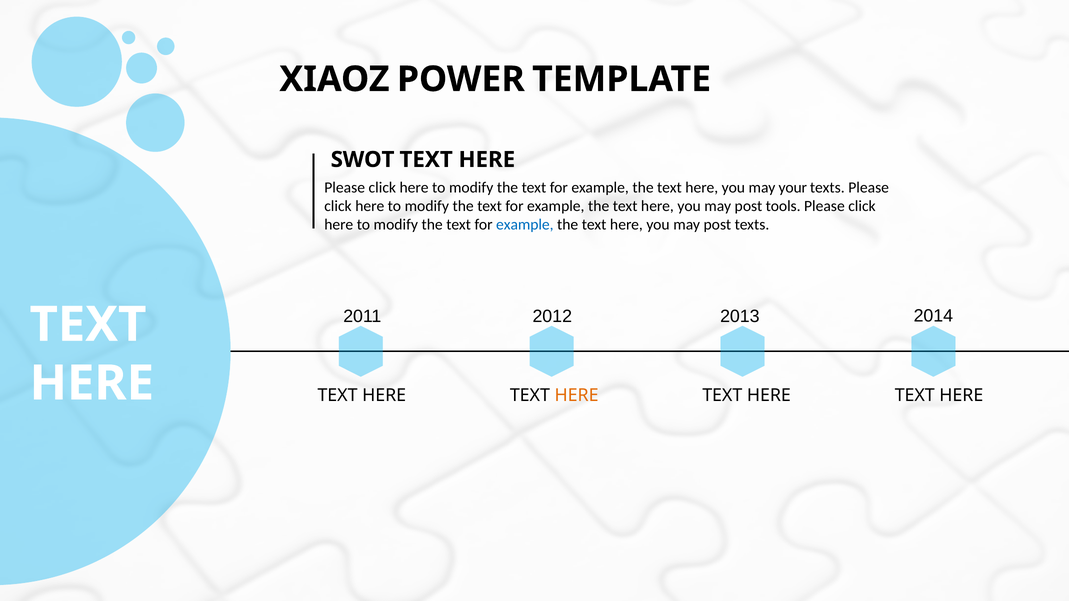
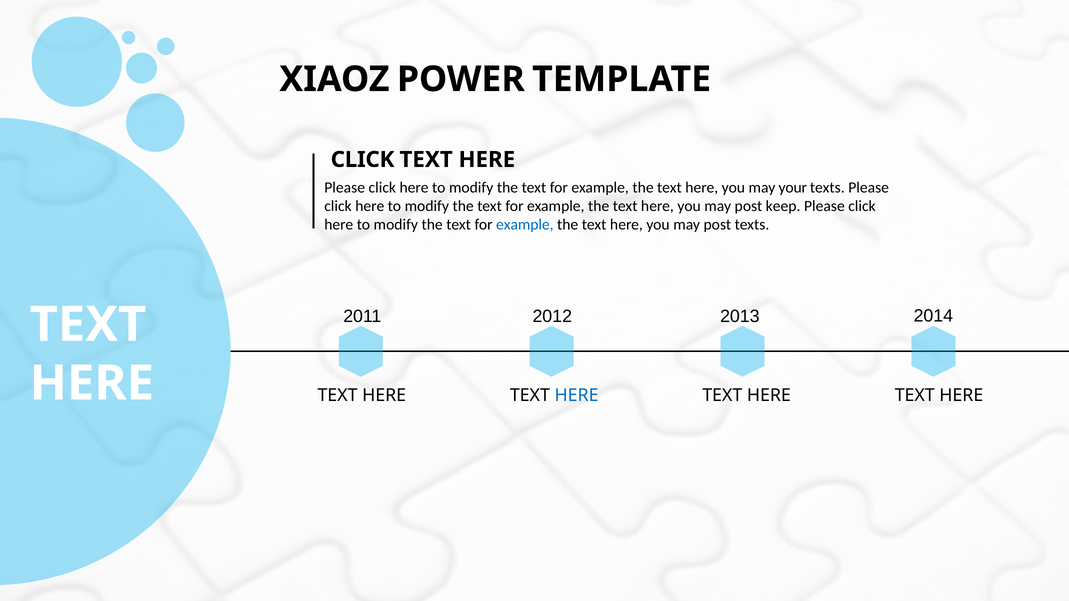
SWOT: SWOT -> CLICK (363, 160)
tools: tools -> keep (783, 206)
HERE colour: orange -> blue (577, 396)
